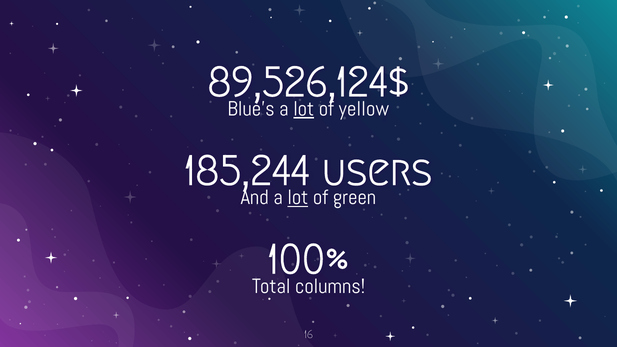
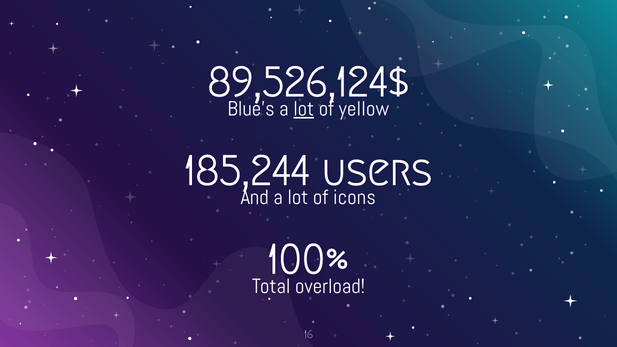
lot underline: present -> none (298, 198)
green: green -> icons (354, 198)
columns: columns -> overload (330, 286)
